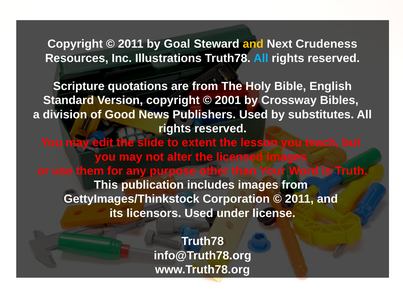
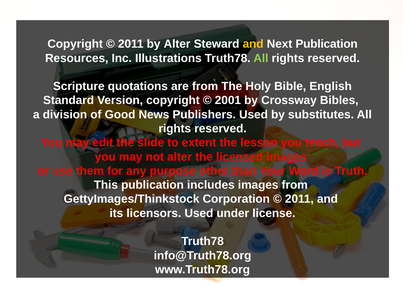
by Goal: Goal -> Alter (177, 44)
Next Crudeness: Crudeness -> Publication (327, 44)
All colour: light blue -> light green (261, 58)
